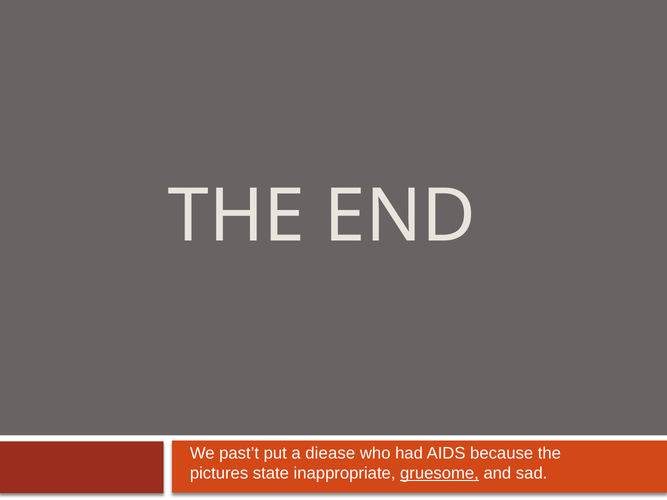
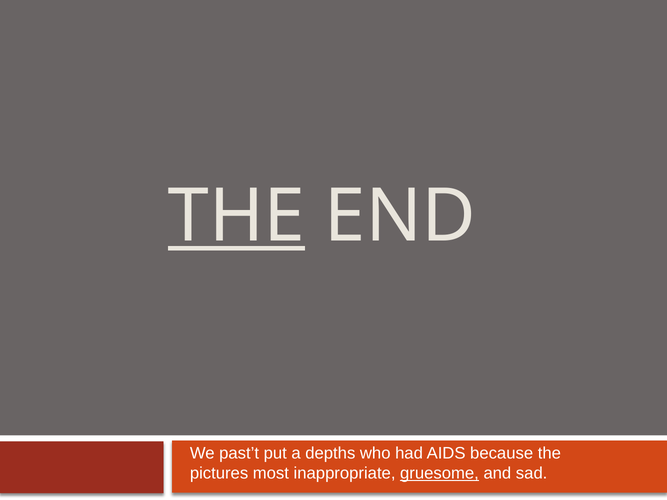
THE underline: none -> present (237, 216)
diease: diease -> depths (330, 454)
state: state -> most (271, 474)
